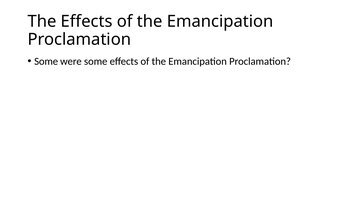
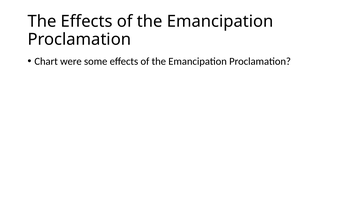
Some: Some -> Chart (46, 61)
